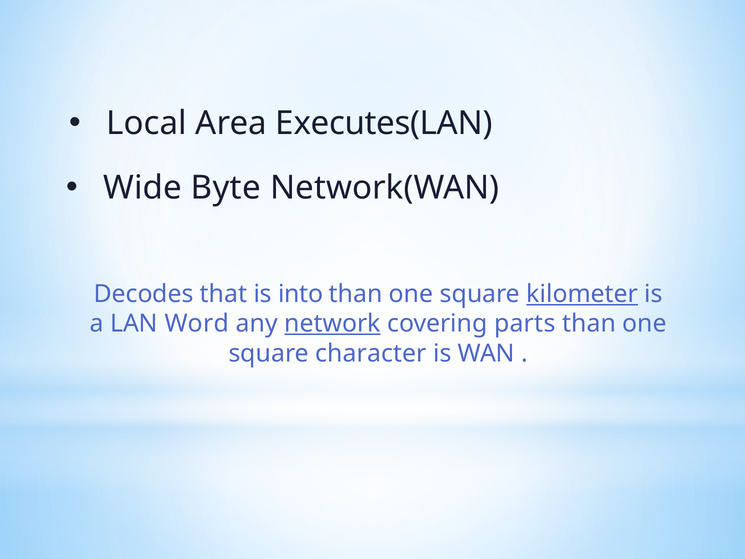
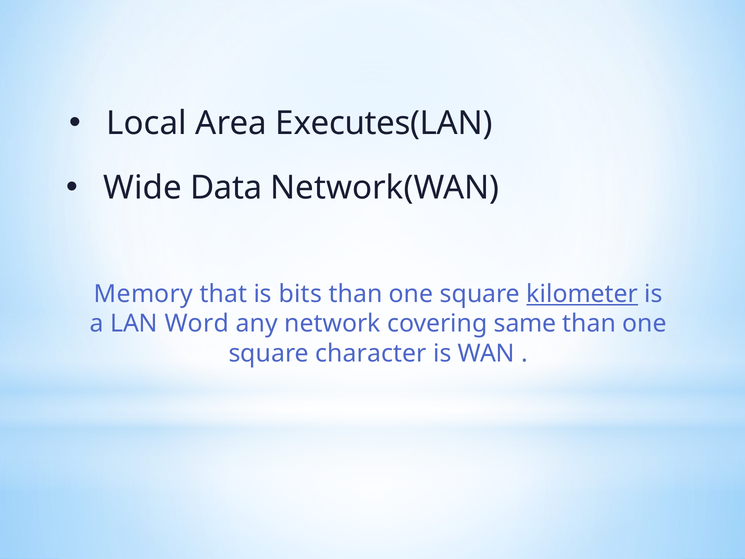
Byte: Byte -> Data (226, 188)
Decodes: Decodes -> Memory (143, 294)
into: into -> bits (300, 294)
network underline: present -> none (333, 324)
parts: parts -> same (525, 324)
